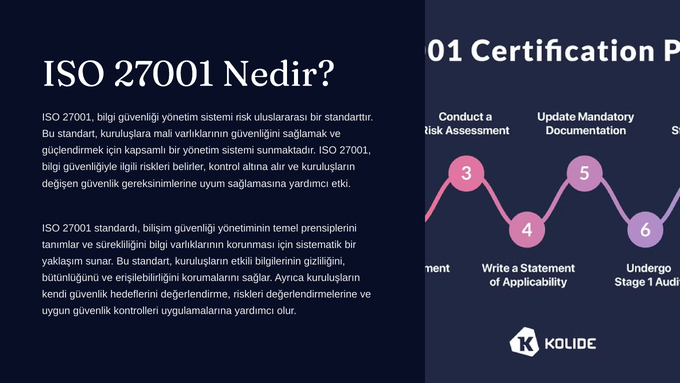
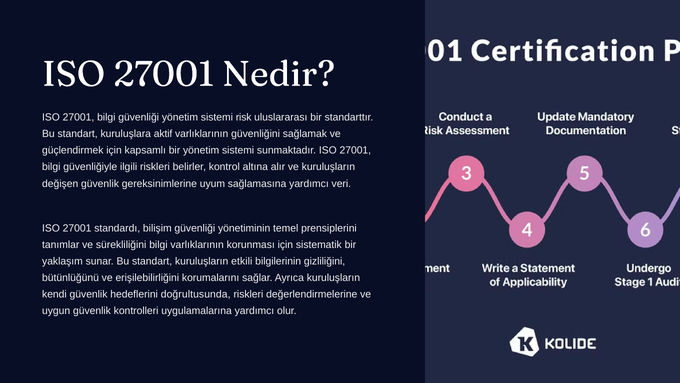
mali: mali -> aktif (163, 134)
etki: etki -> veri (341, 183)
değerlendirme: değerlendirme -> doğrultusunda (196, 294)
